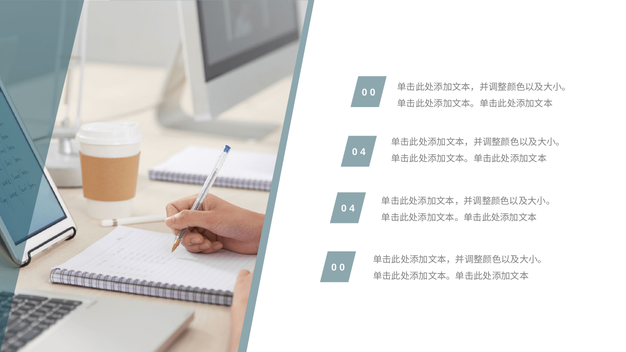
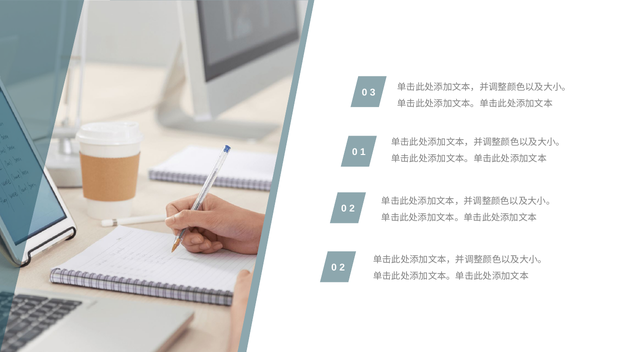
0: 0 -> 3 (373, 92)
4: 4 -> 1 (363, 152)
4: 4 -> 2 (352, 209)
0: 0 -> 2 (342, 267)
